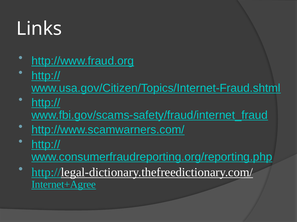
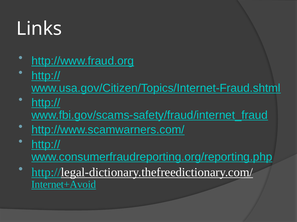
Internet+Agree: Internet+Agree -> Internet+Avoid (64, 185)
